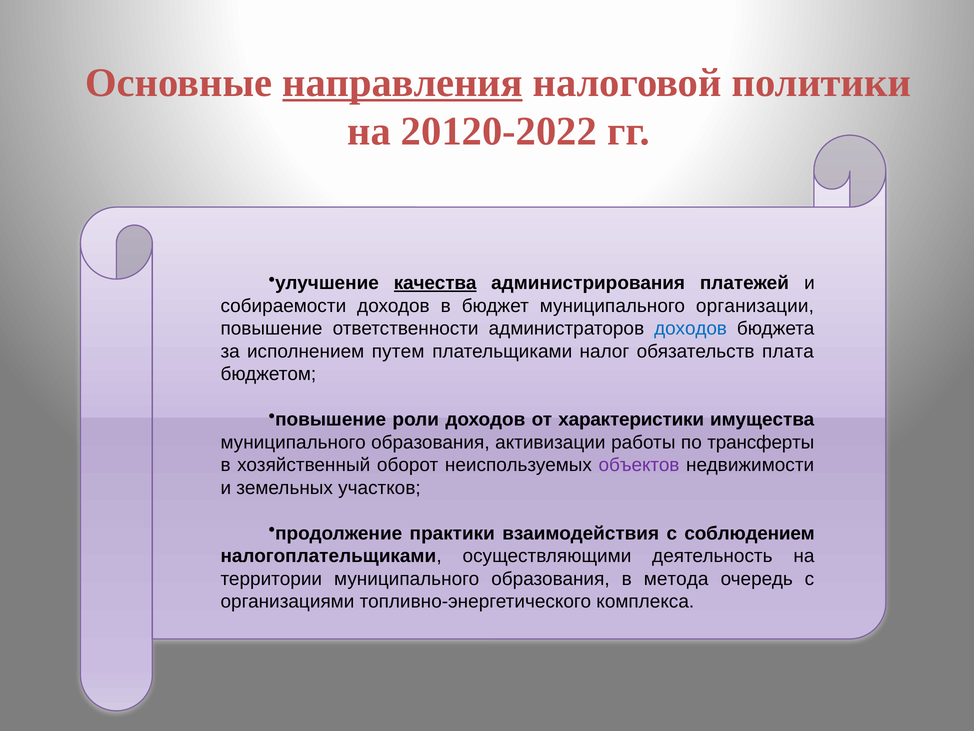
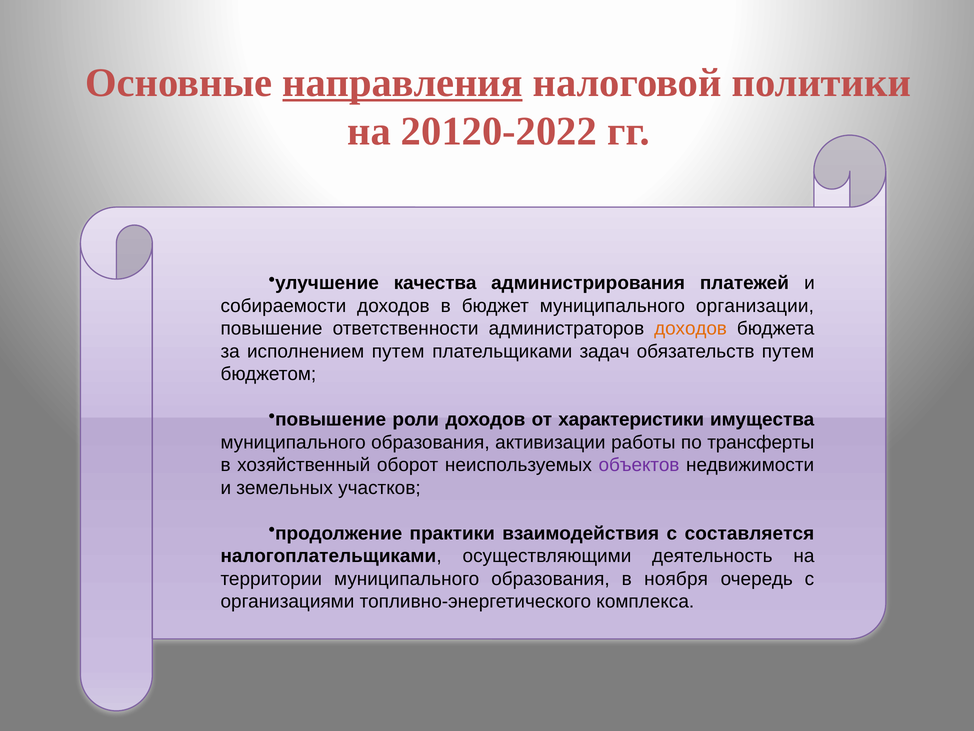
качества underline: present -> none (435, 283)
доходов colour: blue -> orange (691, 328)
налог: налог -> задач (605, 351)
обязательств плата: плата -> путем (788, 351)
соблюдением: соблюдением -> составляется (749, 533)
метода: метода -> ноября (676, 578)
